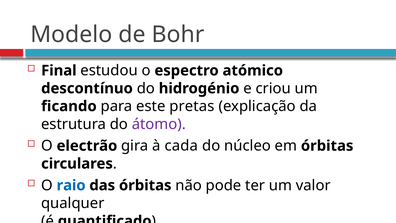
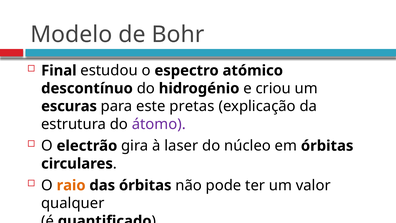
ficando: ficando -> escuras (69, 106)
à cada: cada -> laser (181, 146)
raio colour: blue -> orange (71, 185)
